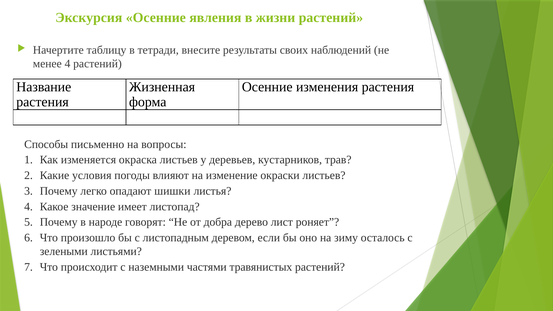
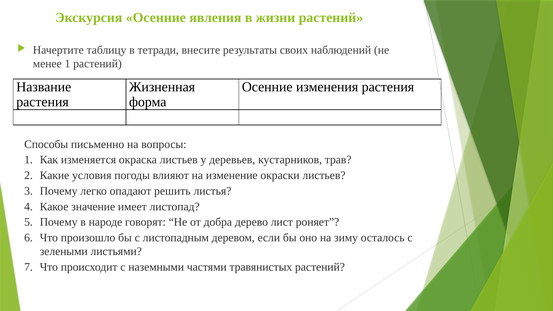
менее 4: 4 -> 1 (67, 64)
шишки: шишки -> решить (172, 191)
